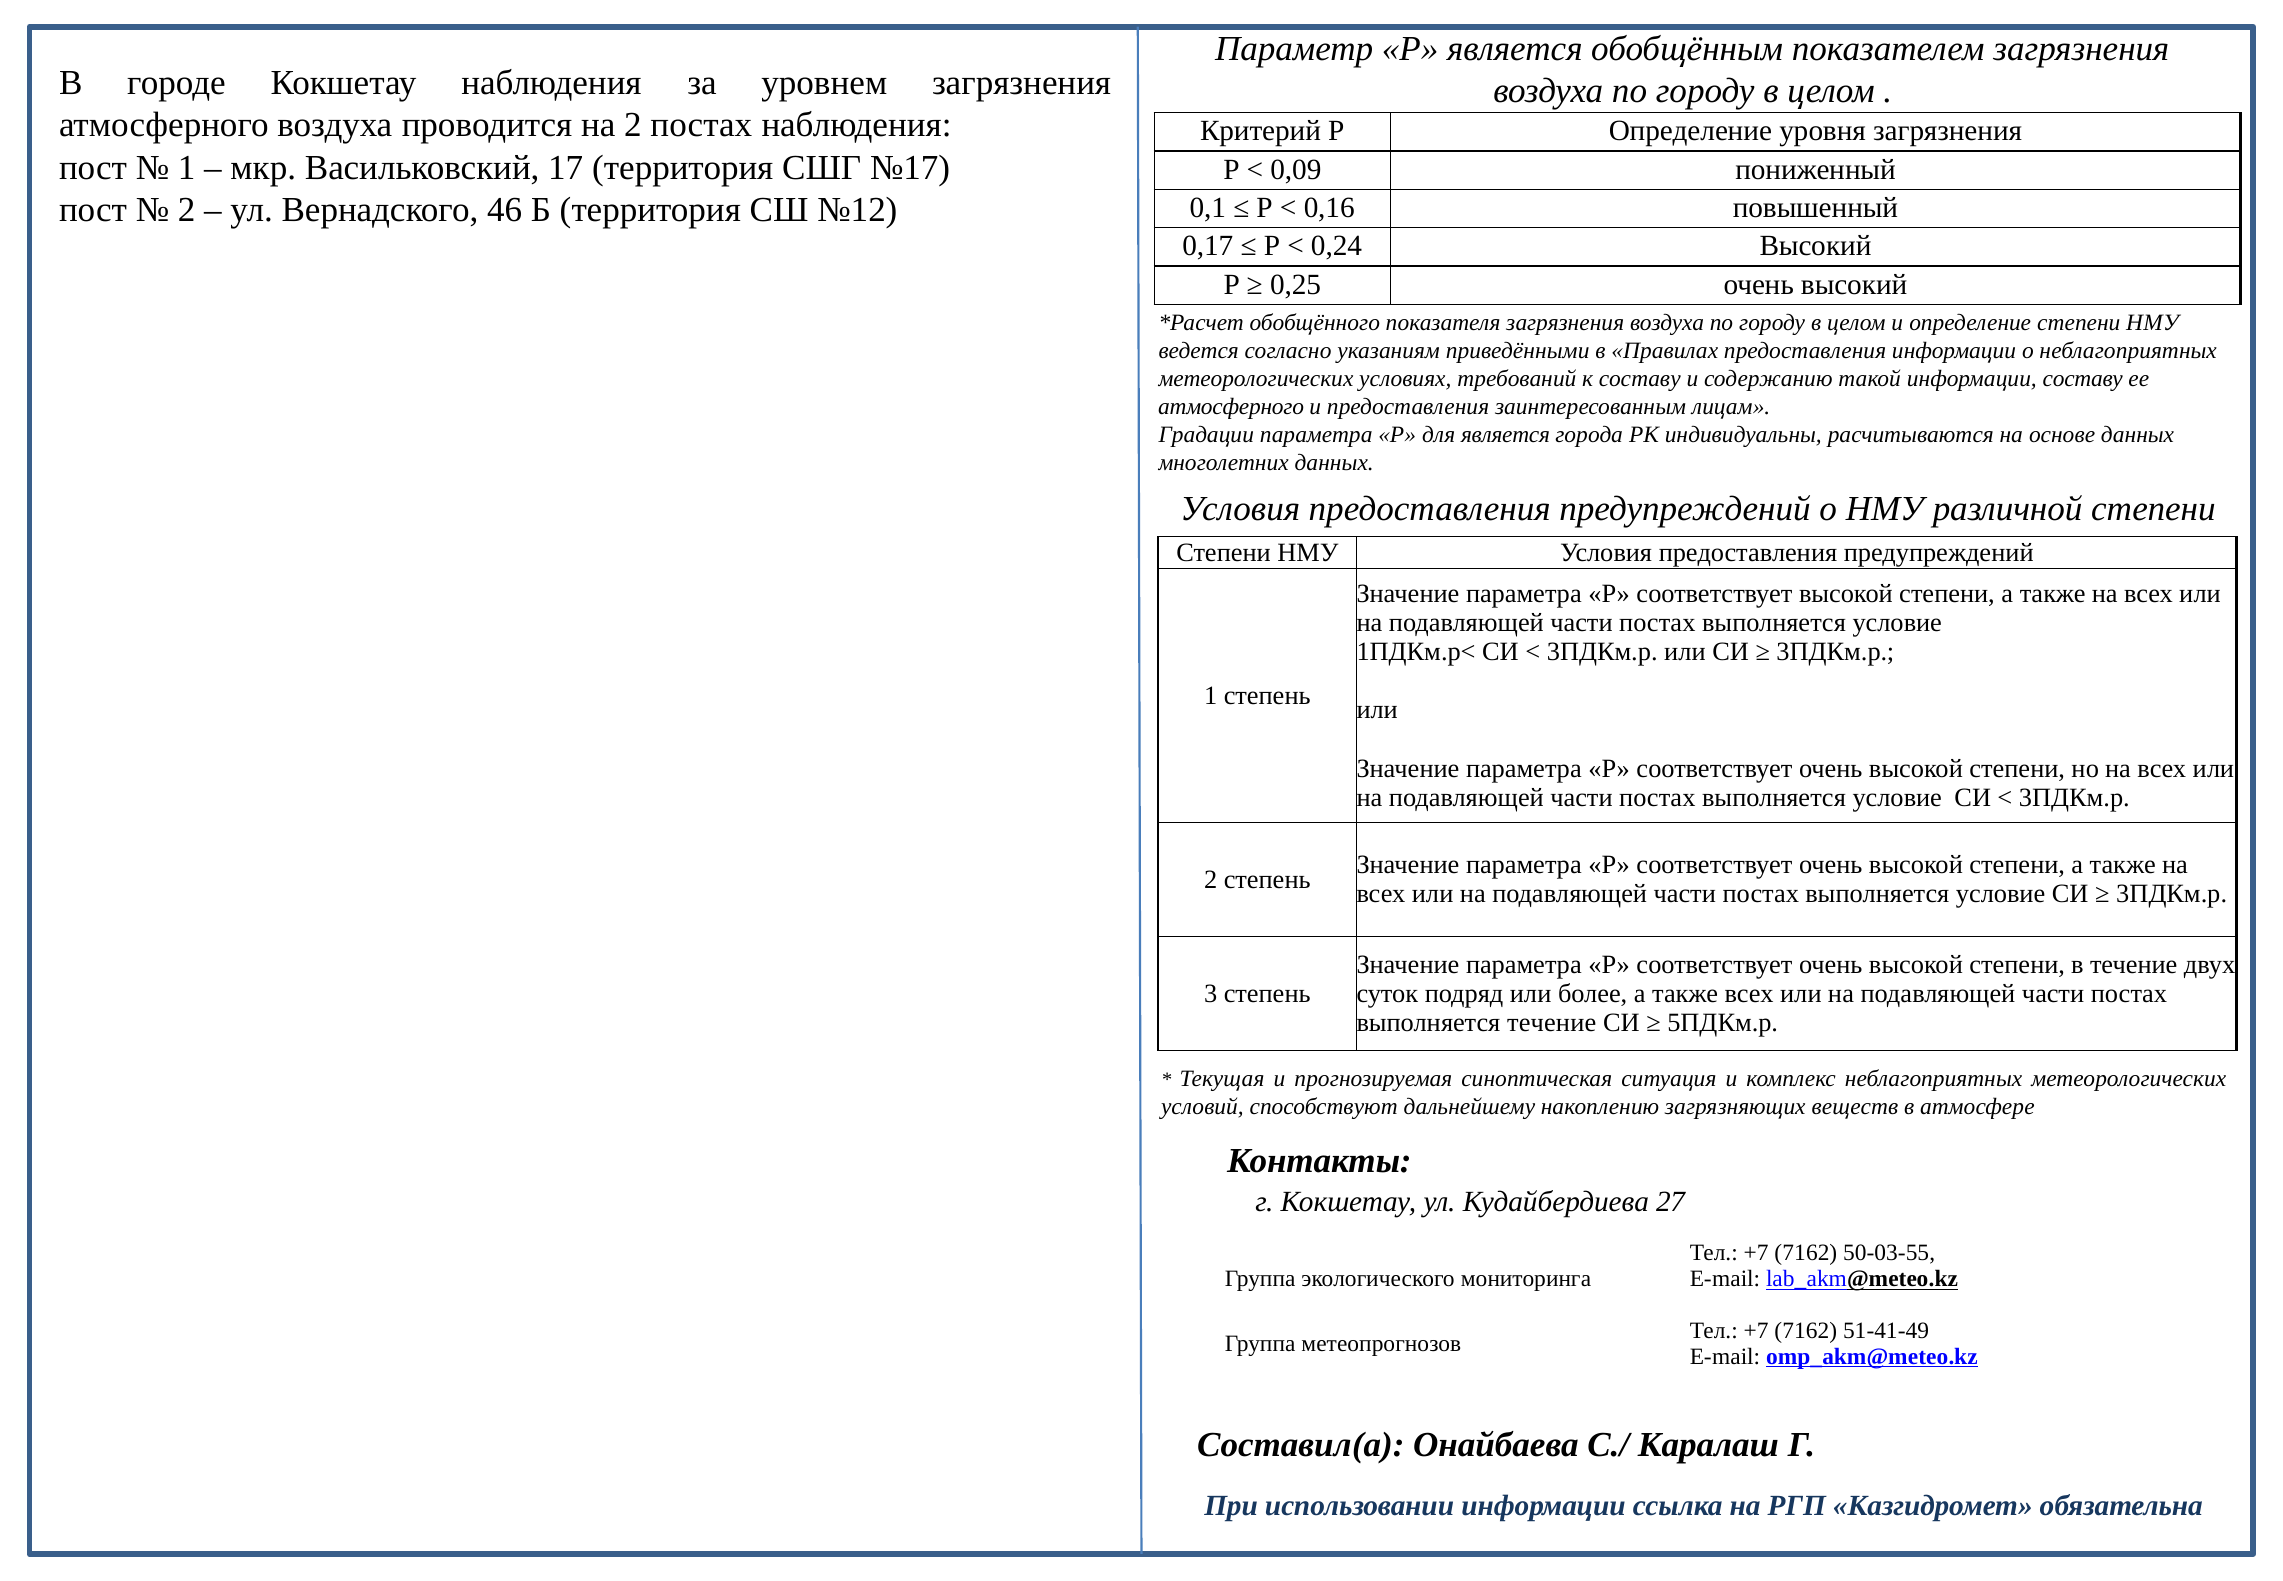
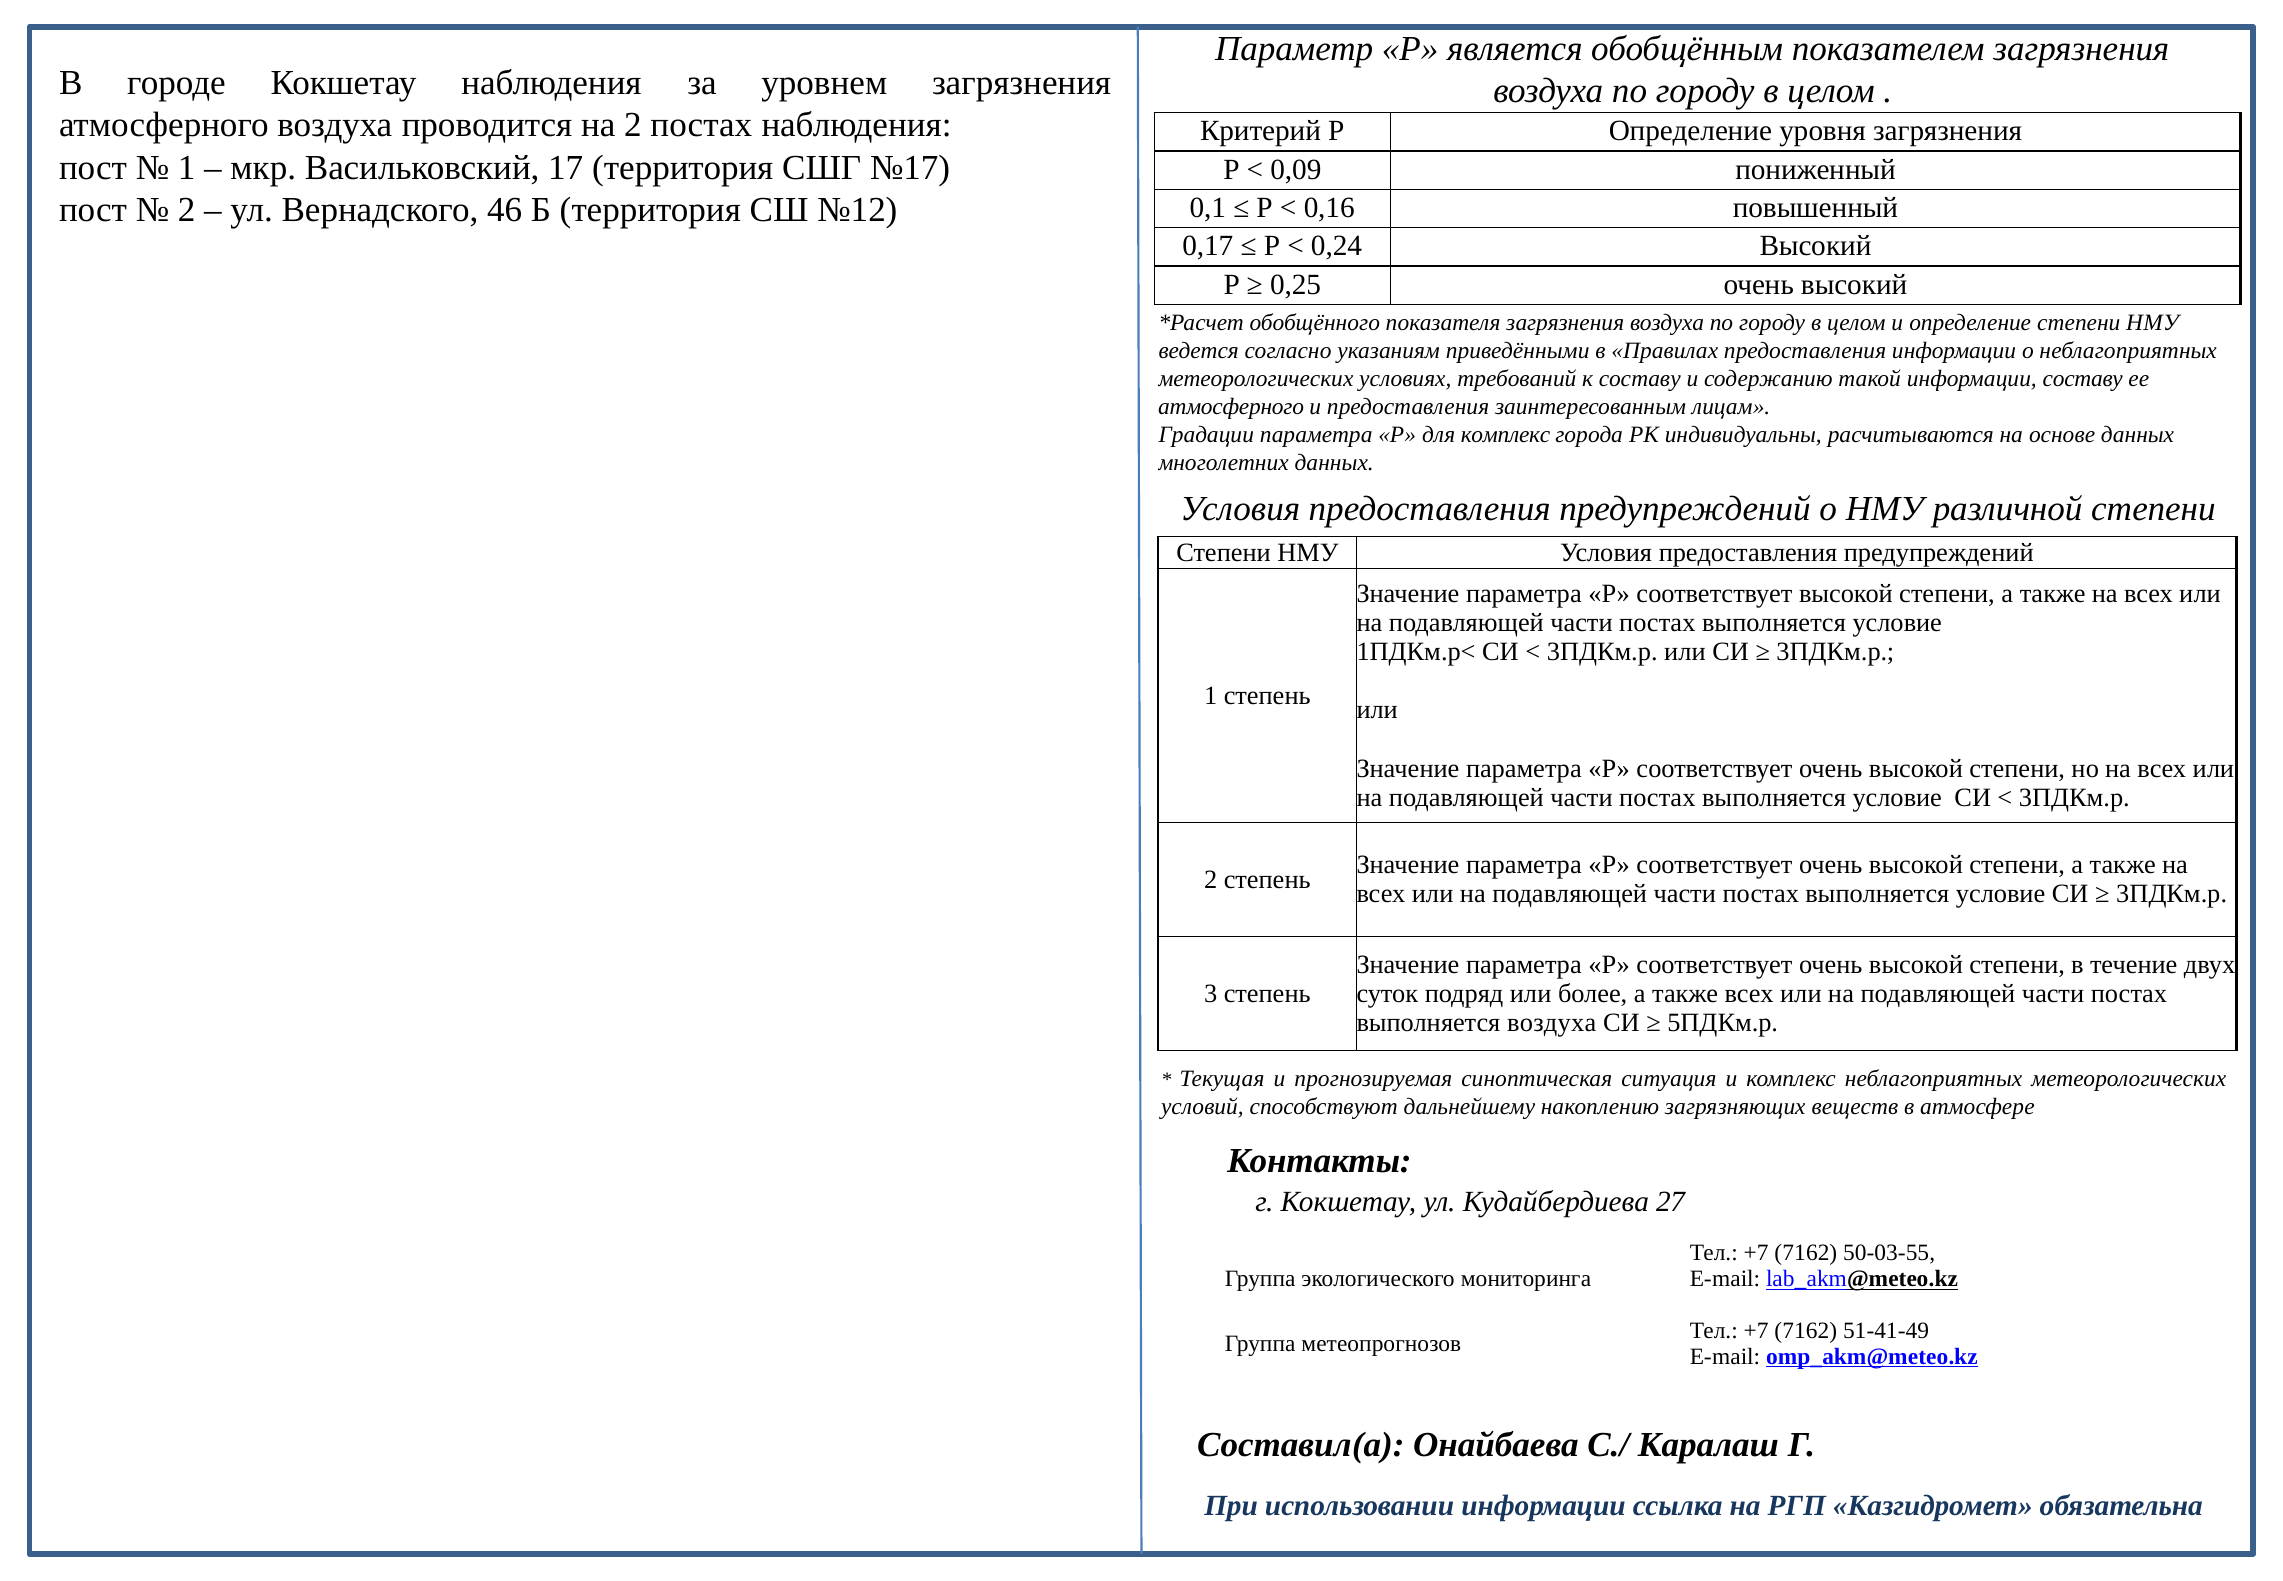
для является: является -> комплекс (1505, 435)
выполняется течение: течение -> воздуха (1552, 1023)
